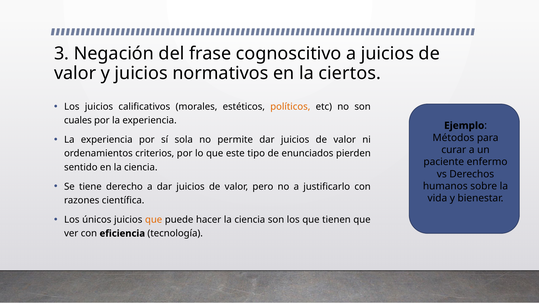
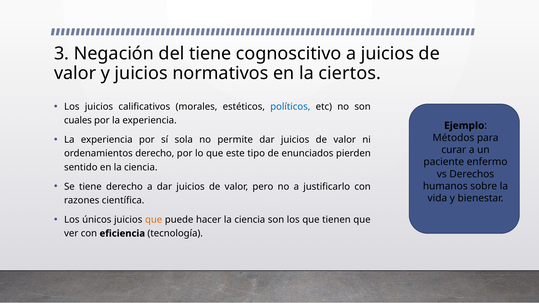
del frase: frase -> tiene (210, 54)
políticos colour: orange -> blue (290, 107)
ordenamientos criterios: criterios -> derecho (155, 154)
